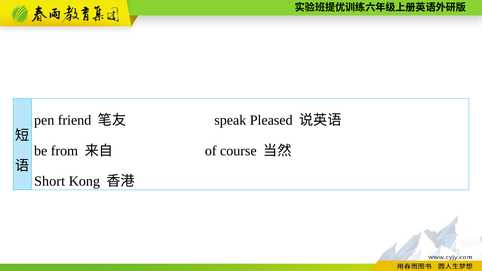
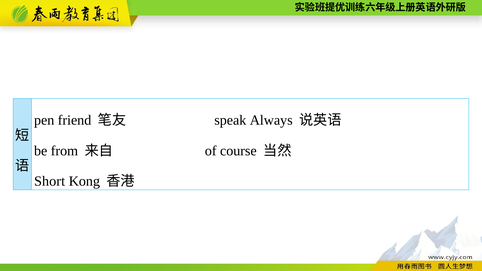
Pleased: Pleased -> Always (271, 120)
